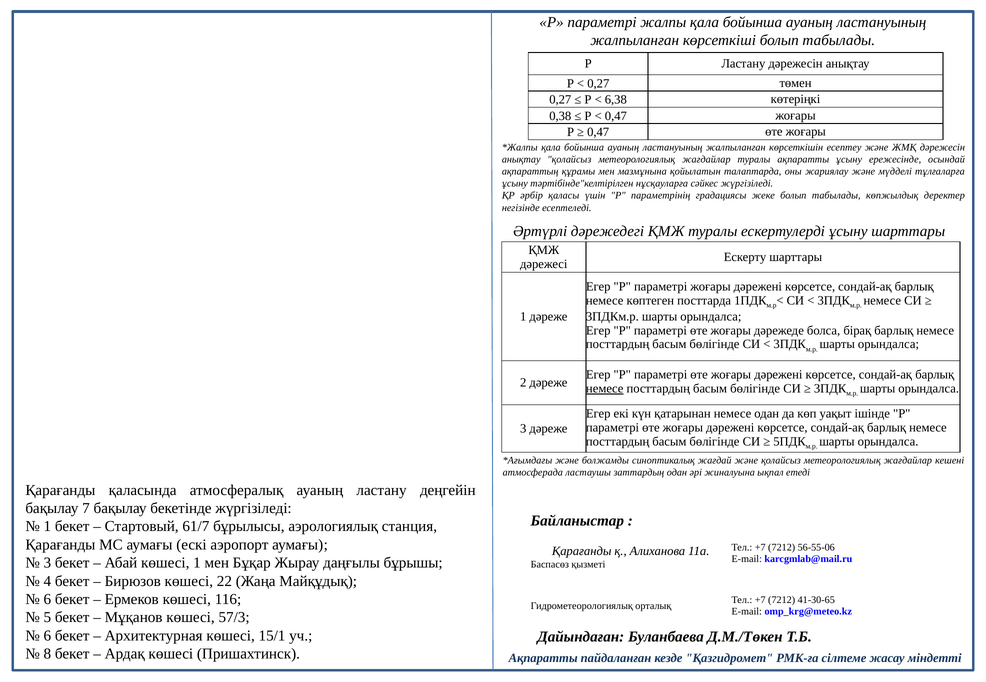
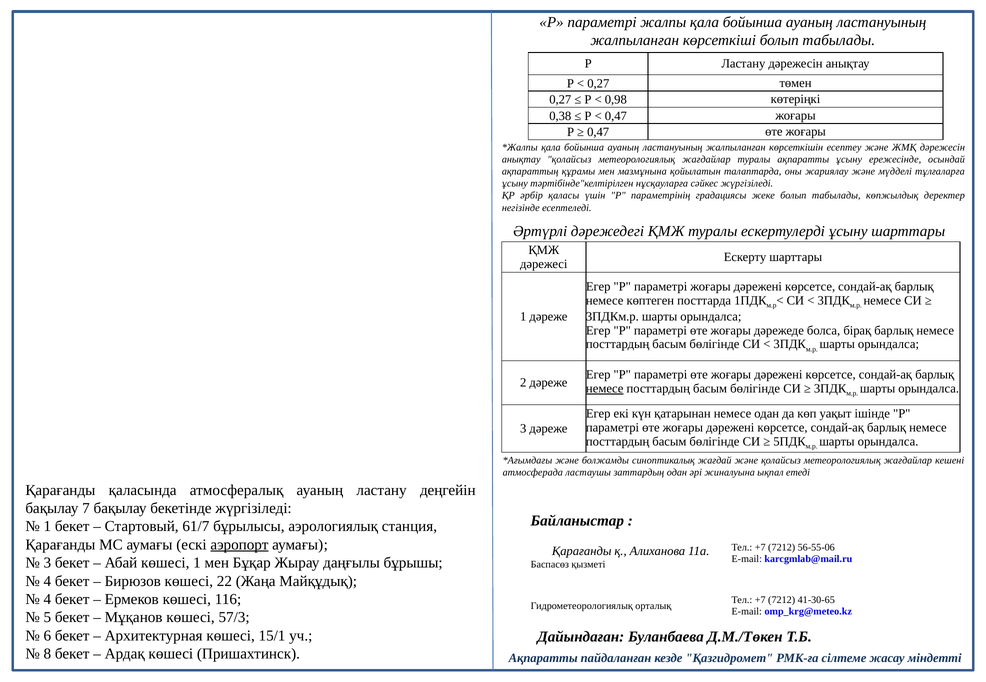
6,38: 6,38 -> 0,98 (616, 100)
аэропорт underline: none -> present (239, 545)
6: 6 -> 4 (47, 600)
